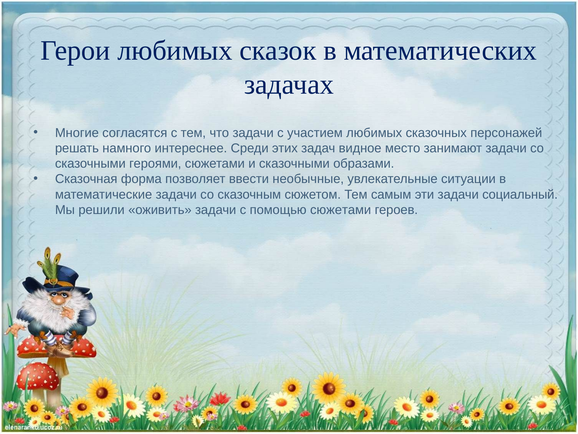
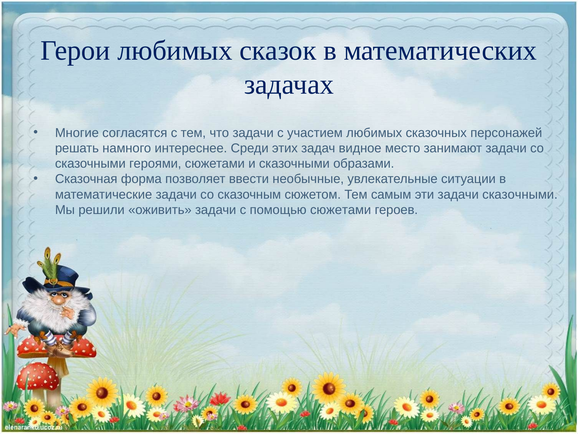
задачи социальный: социальный -> сказочными (520, 194)
